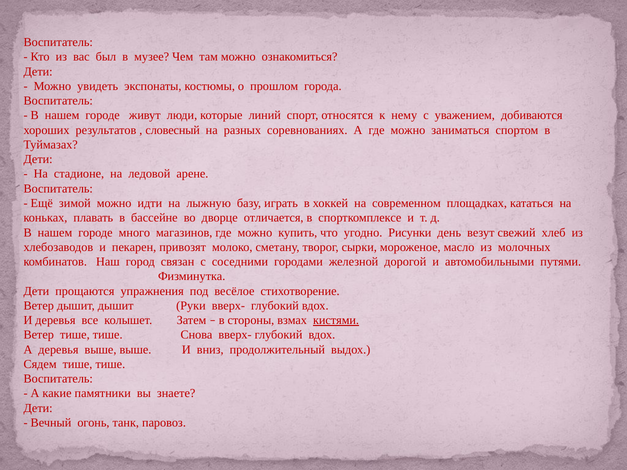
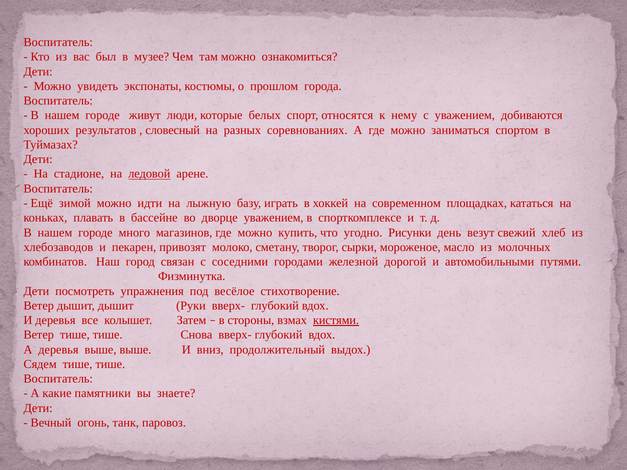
линий: линий -> белых (265, 116)
ледовой underline: none -> present (149, 174)
дворце отличается: отличается -> уважением (274, 218)
прощаются: прощаются -> посмотреть (85, 291)
